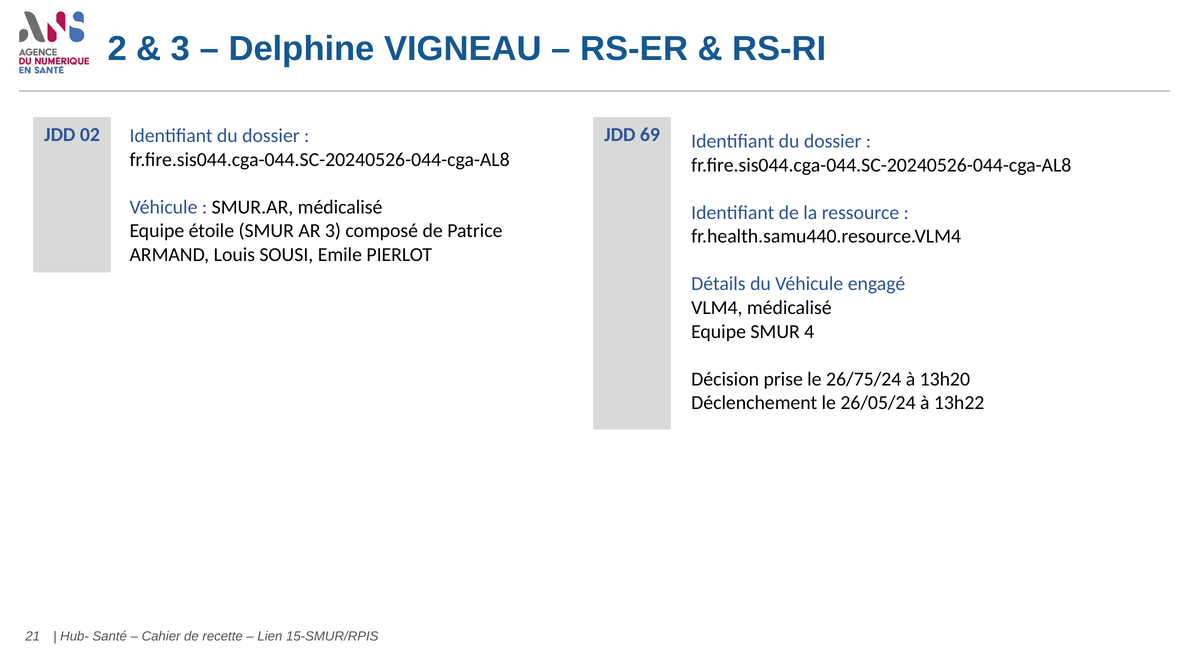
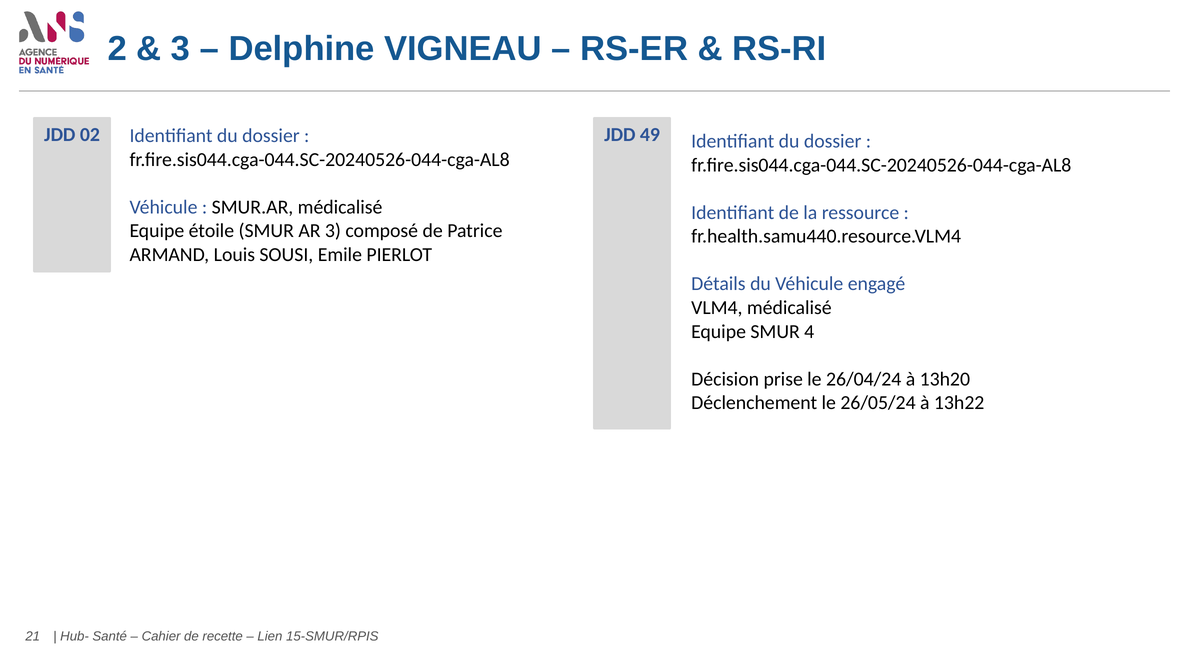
69: 69 -> 49 (650, 135)
26/75/24: 26/75/24 -> 26/04/24 (864, 379)
